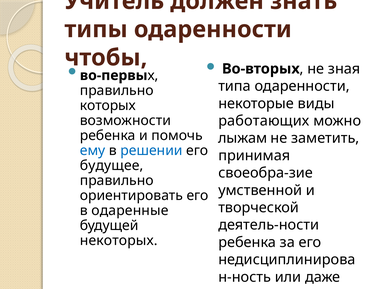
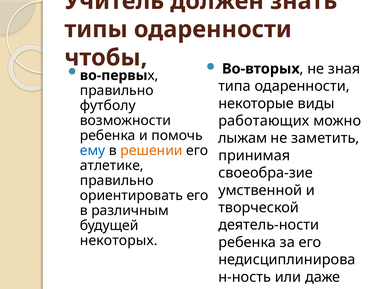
которых: которых -> футболу (108, 106)
решении colour: blue -> orange (151, 151)
будущее: будущее -> атлетике (112, 166)
одаренные: одаренные -> различным (130, 211)
